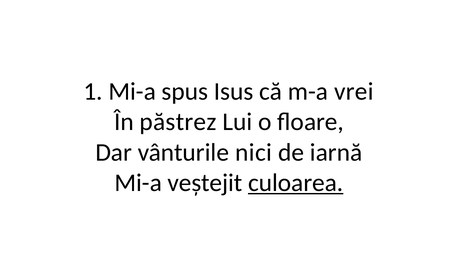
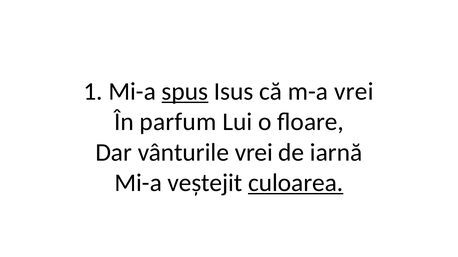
spus underline: none -> present (185, 92)
păstrez: păstrez -> parfum (178, 122)
vânturile nici: nici -> vrei (254, 153)
